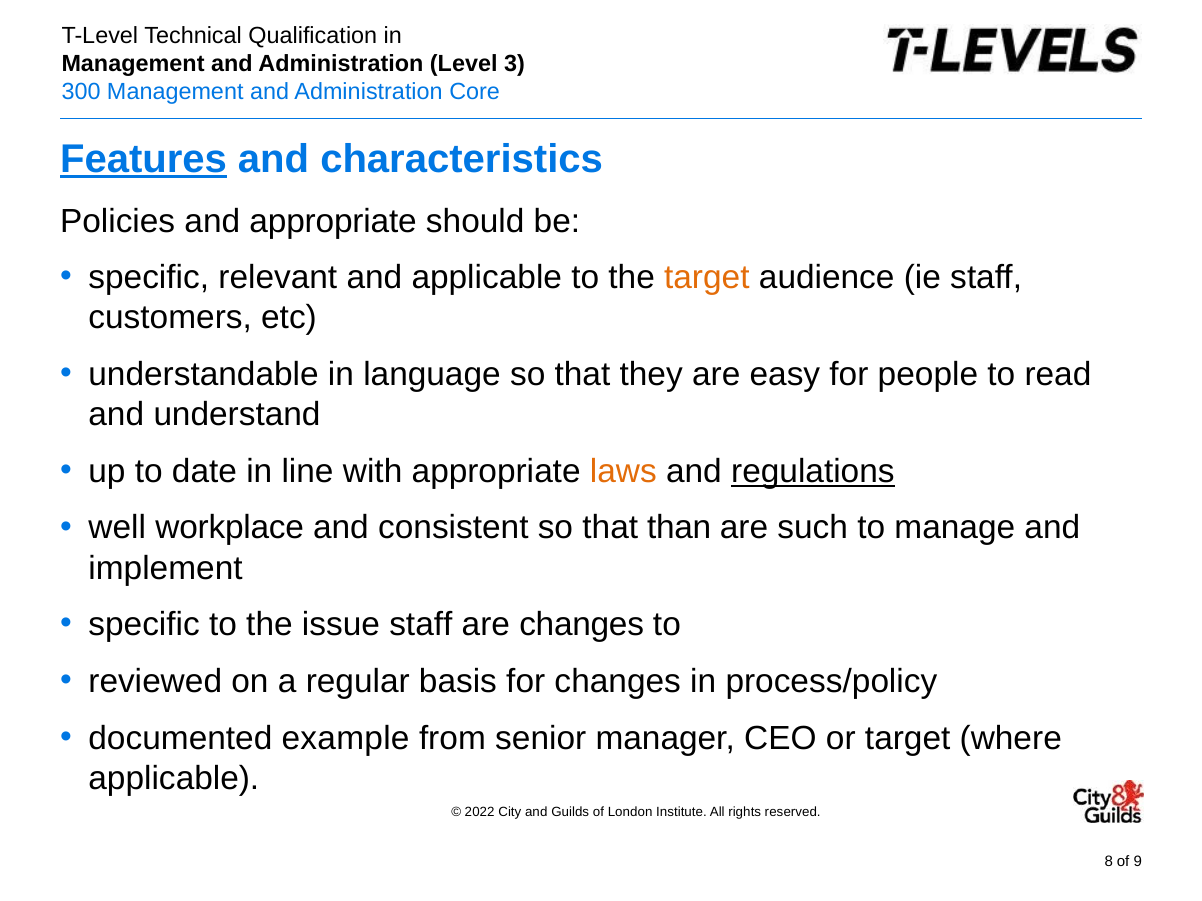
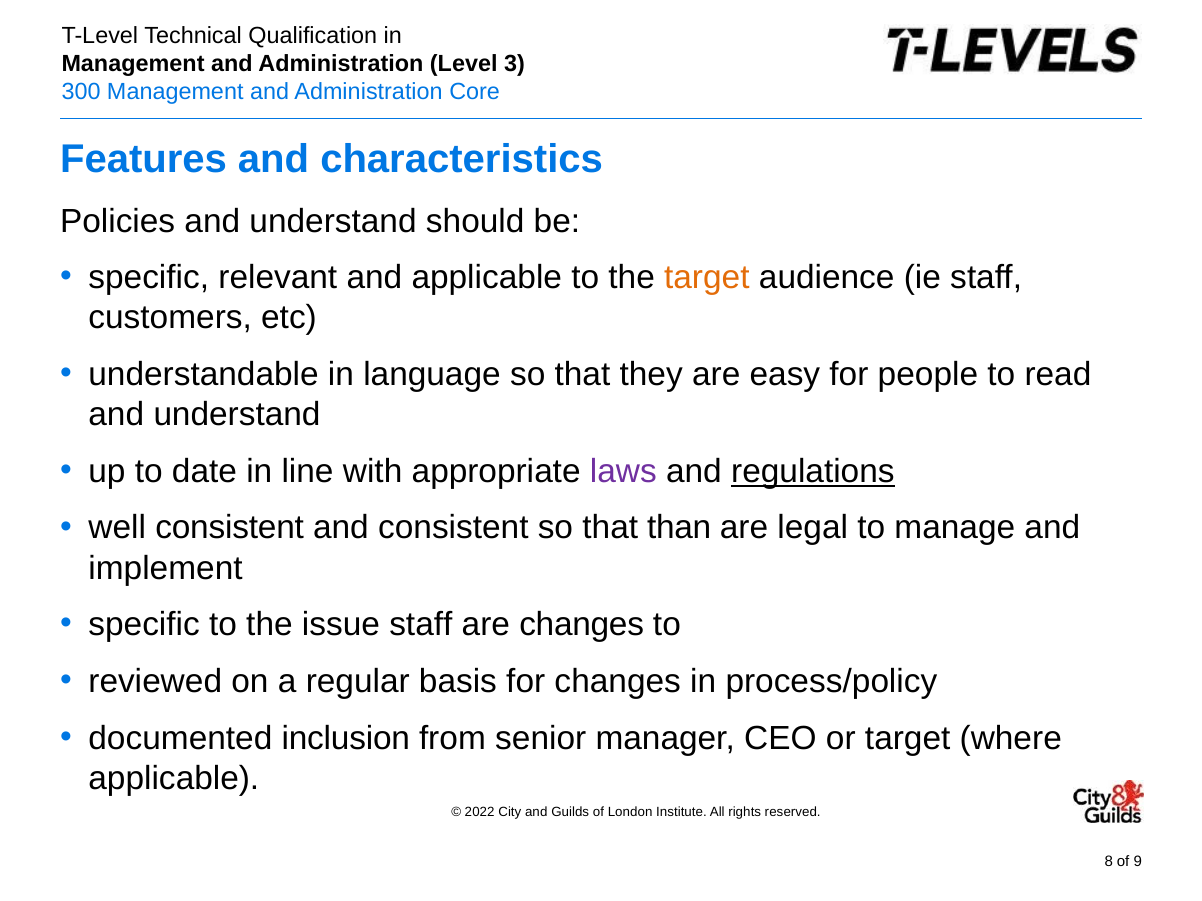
Features underline: present -> none (144, 159)
Policies and appropriate: appropriate -> understand (333, 221)
laws colour: orange -> purple (623, 472)
well workplace: workplace -> consistent (230, 528)
such: such -> legal (813, 528)
example: example -> inclusion (346, 739)
